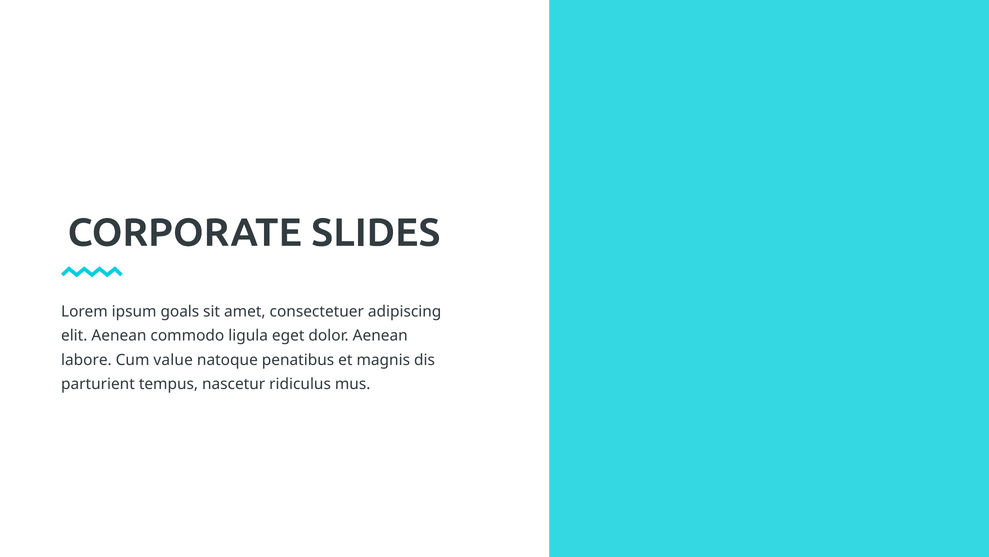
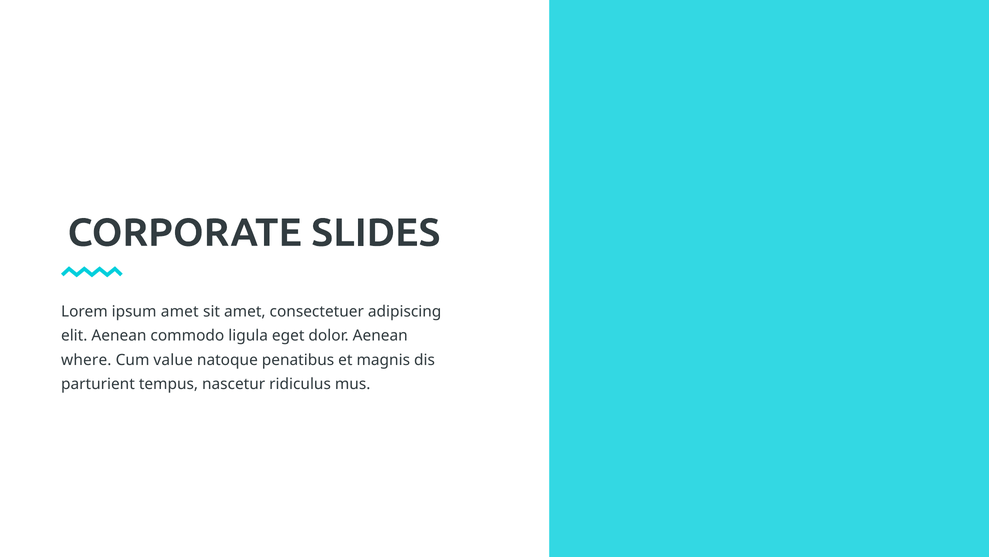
ipsum goals: goals -> amet (180, 311)
labore: labore -> where (86, 359)
